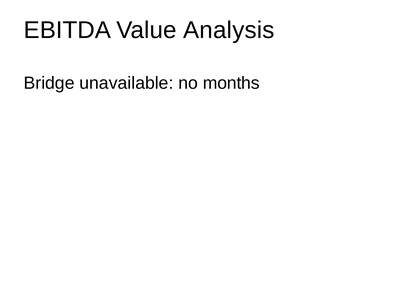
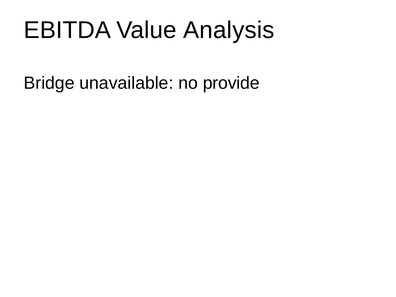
months: months -> provide (231, 83)
